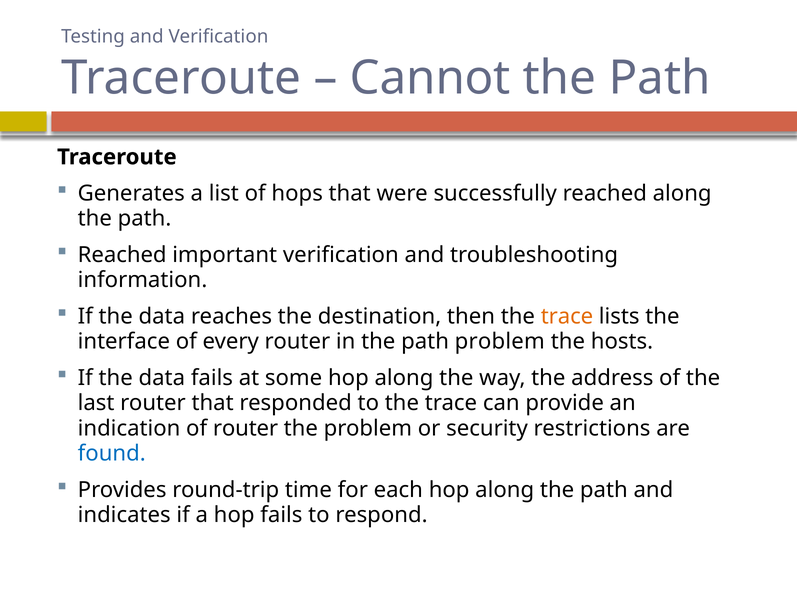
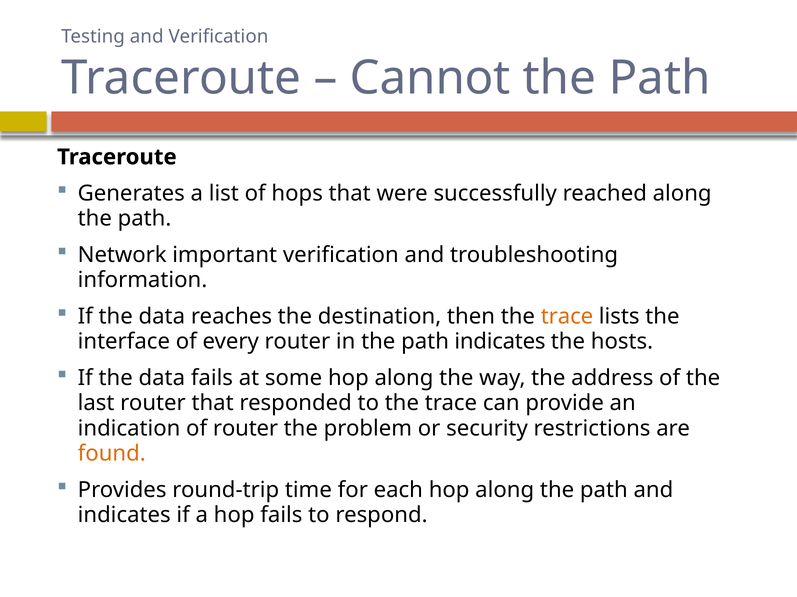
Reached: Reached -> Network (122, 255)
path problem: problem -> indicates (500, 342)
found colour: blue -> orange (112, 454)
